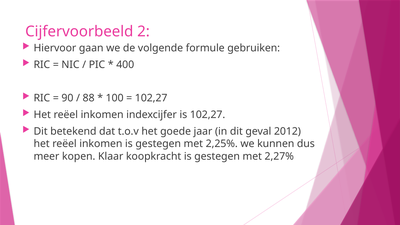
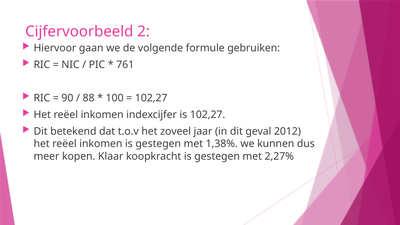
400: 400 -> 761 (125, 65)
goede: goede -> zoveel (176, 131)
2,25%: 2,25% -> 1,38% (222, 144)
